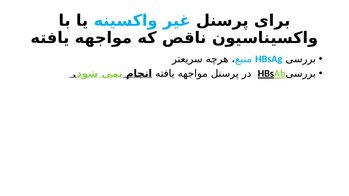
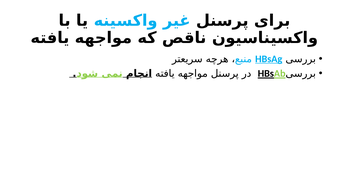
HBsAg underline: none -> present (269, 59)
